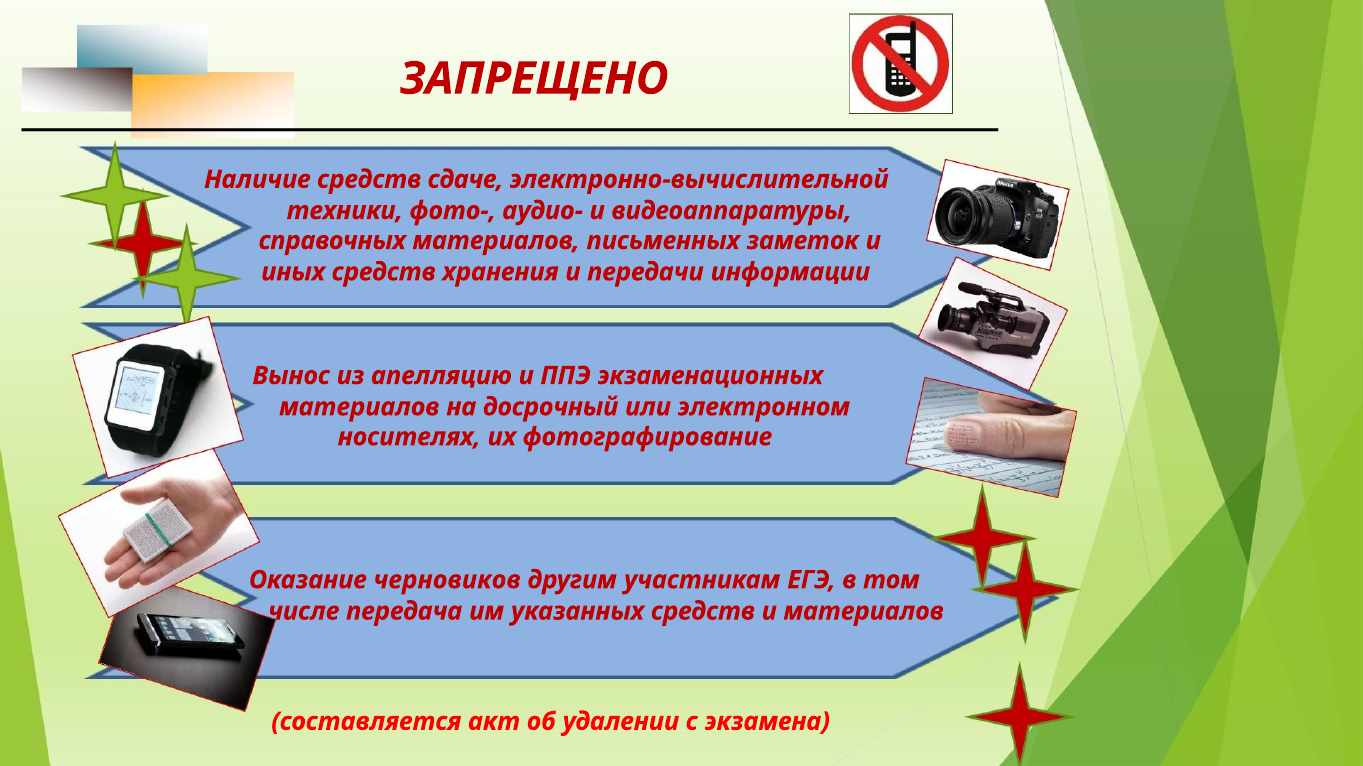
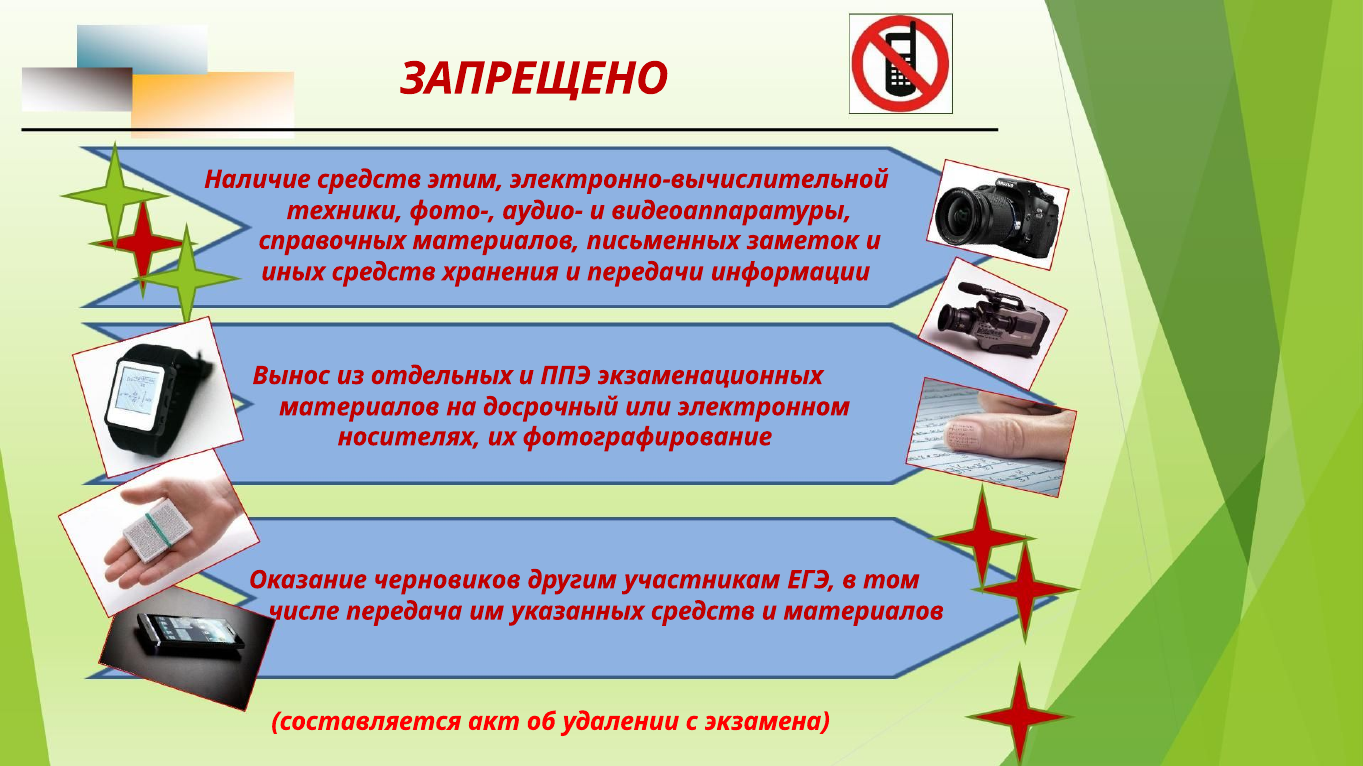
сдаче: сдаче -> этим (466, 180)
апелляцию: апелляцию -> отдельных (442, 376)
